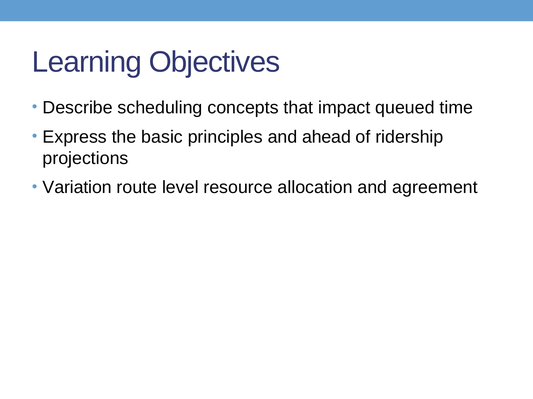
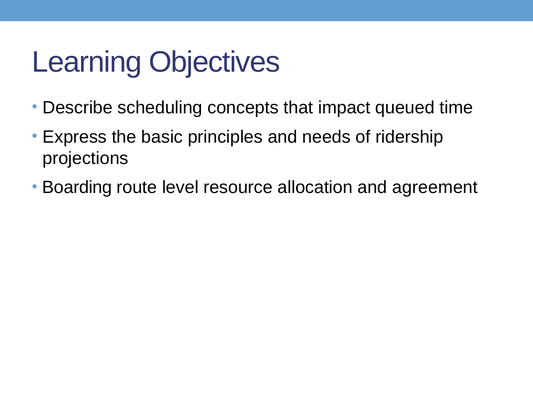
ahead: ahead -> needs (326, 137)
Variation: Variation -> Boarding (77, 188)
